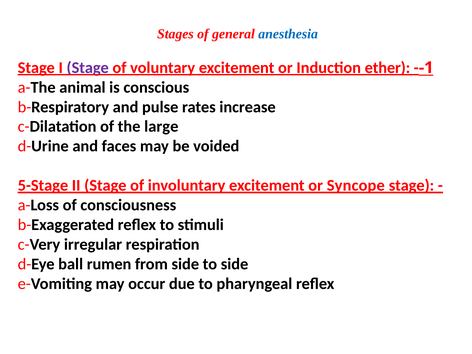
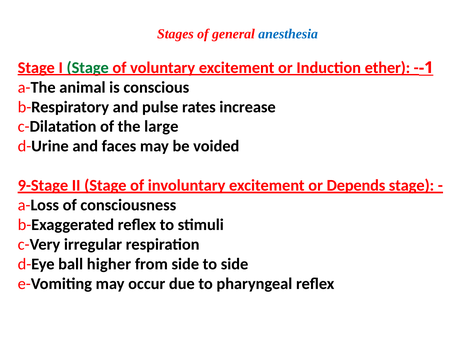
Stage colour: purple -> green (88, 68)
5-Stage: 5-Stage -> 9-Stage (43, 186)
Syncope: Syncope -> Depends (356, 186)
rumen: rumen -> higher (109, 264)
